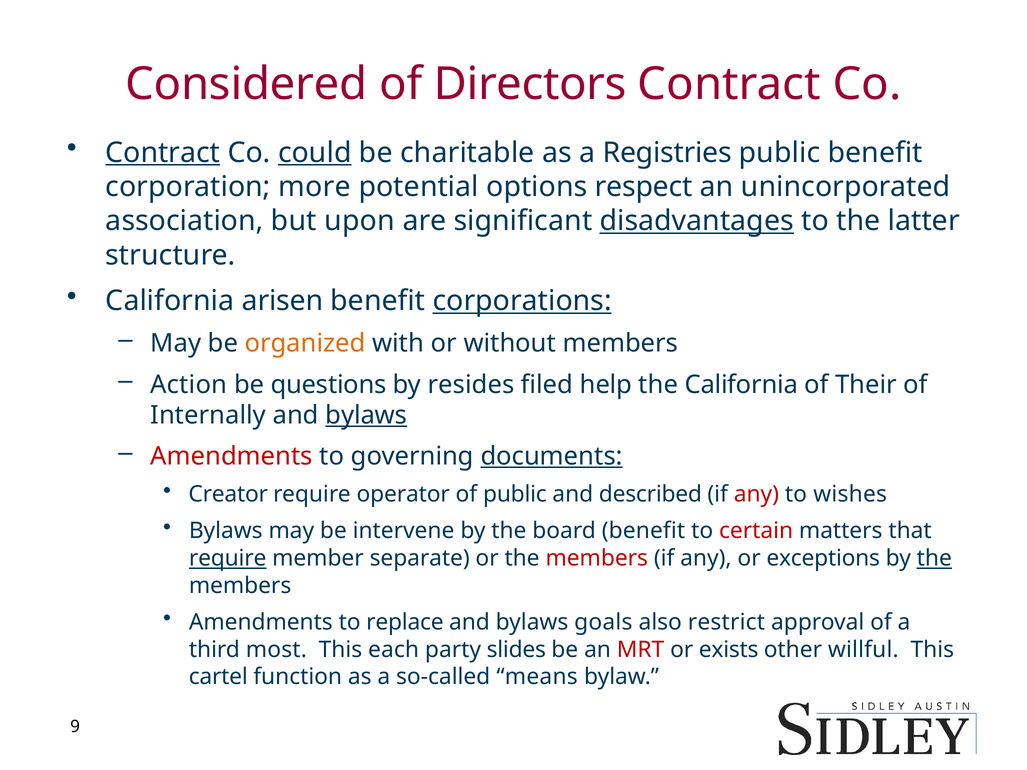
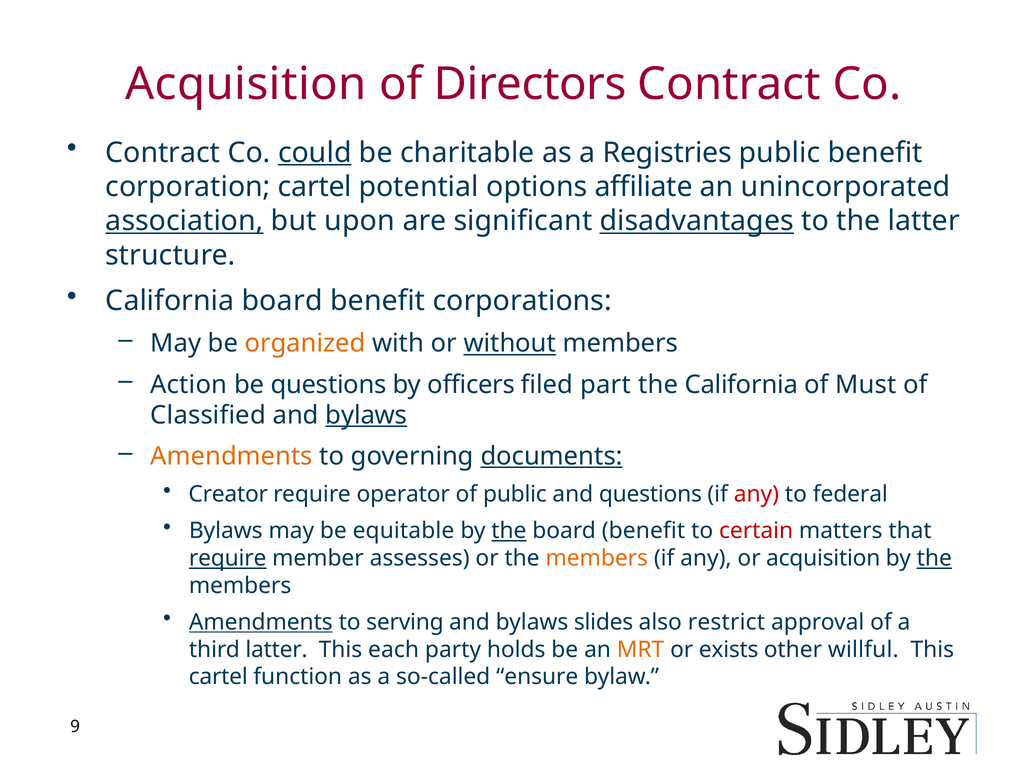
Considered: Considered -> Acquisition (246, 84)
Contract underline: present -> none (163, 153)
corporation more: more -> cartel (315, 187)
respect: respect -> affiliate (644, 187)
association underline: none -> present (185, 221)
California arisen: arisen -> board (282, 301)
corporations underline: present -> none (522, 301)
without underline: none -> present (510, 344)
resides: resides -> officers (471, 385)
help: help -> part (606, 385)
Their: Their -> Must (866, 385)
Internally: Internally -> Classified (208, 416)
Amendments colour: red -> orange (232, 457)
and described: described -> questions (650, 495)
wishes: wishes -> federal (850, 495)
intervene: intervene -> equitable (403, 531)
the underline: none -> present (509, 531)
separate: separate -> assesses (420, 558)
members colour: red -> orange (597, 558)
or exceptions: exceptions -> acquisition (823, 558)
Amendments underline: none -> present (261, 622)
replace: replace -> serving (405, 622)
goals: goals -> slides (604, 622)
third most: most -> latter (277, 650)
slides: slides -> holds (516, 650)
MRT colour: red -> orange (641, 650)
means: means -> ensure (537, 677)
